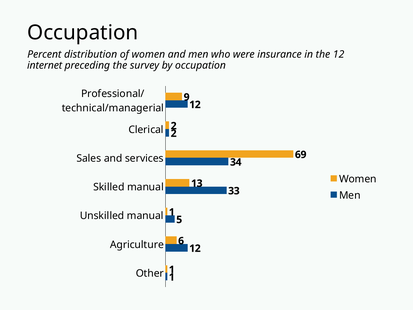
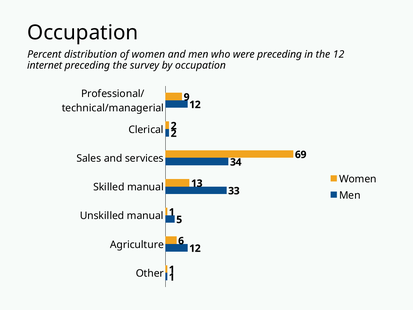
were insurance: insurance -> preceding (280, 54)
